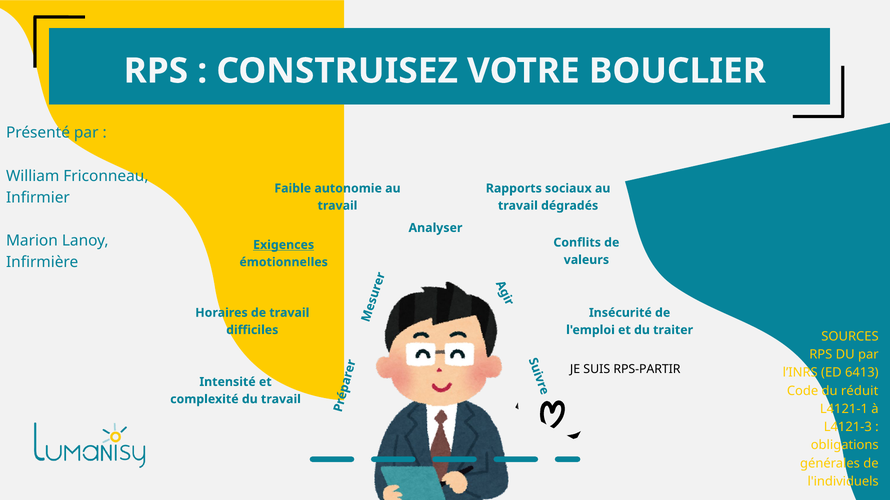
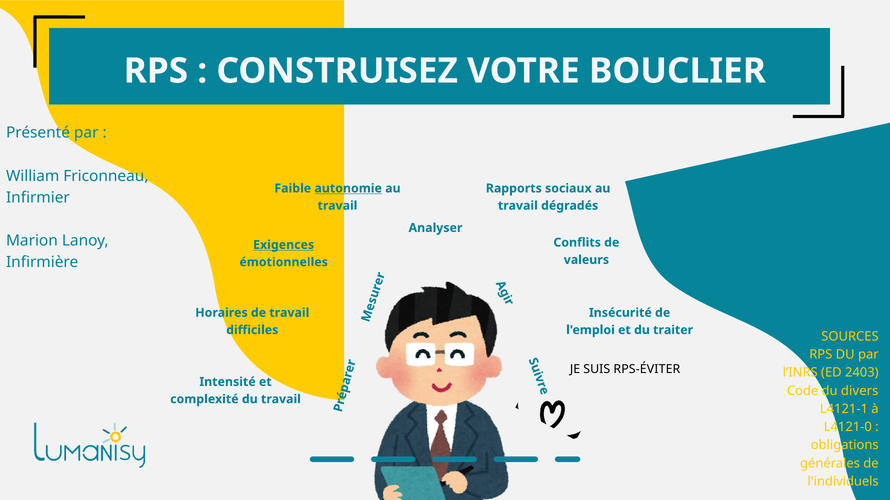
autonomie underline: none -> present (348, 189)
RPS-PARTIR: RPS-PARTIR -> RPS-ÉVITER (647, 369)
6413: 6413 -> 2403 (862, 373)
réduit: réduit -> divers (860, 391)
L4121-3: L4121-3 -> L4121-0 (848, 428)
